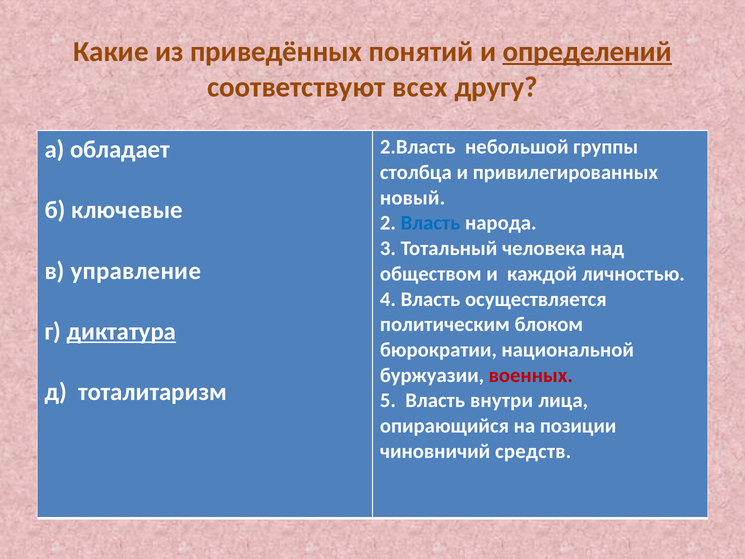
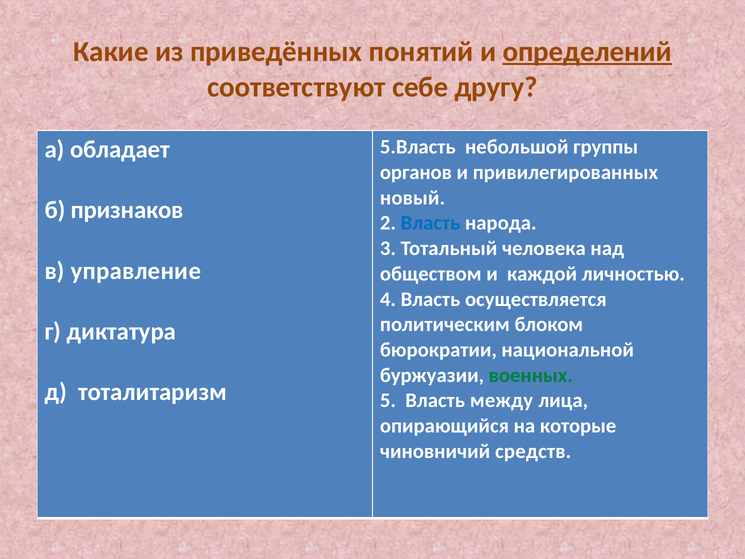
всех: всех -> себе (420, 87)
2.Власть: 2.Власть -> 5.Власть (418, 147)
столбца: столбца -> органов (416, 172)
ключевые: ключевые -> признаков (127, 210)
диктатура underline: present -> none (122, 331)
военных colour: red -> green (531, 375)
внутри: внутри -> между (502, 400)
позиции: позиции -> которые (578, 426)
